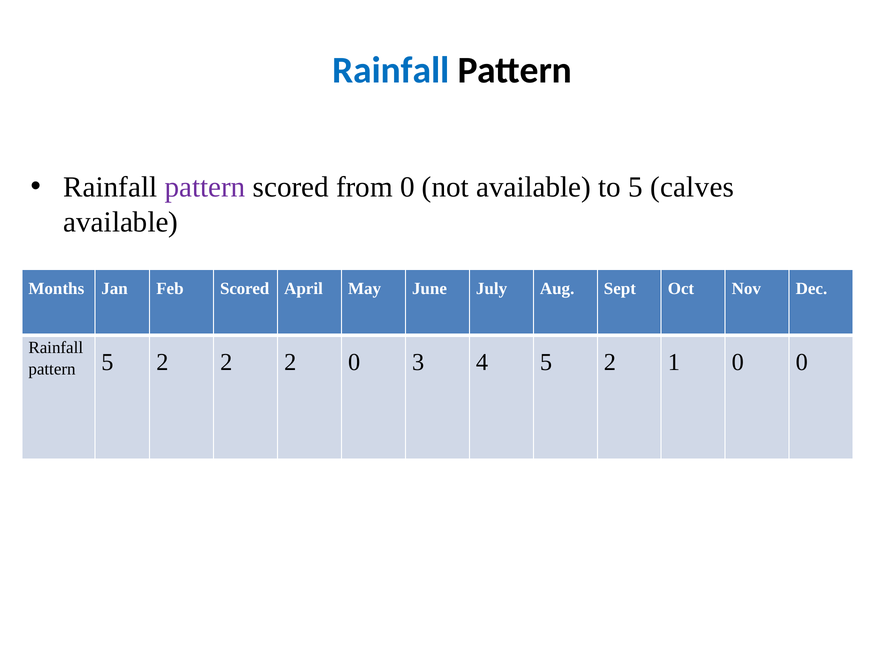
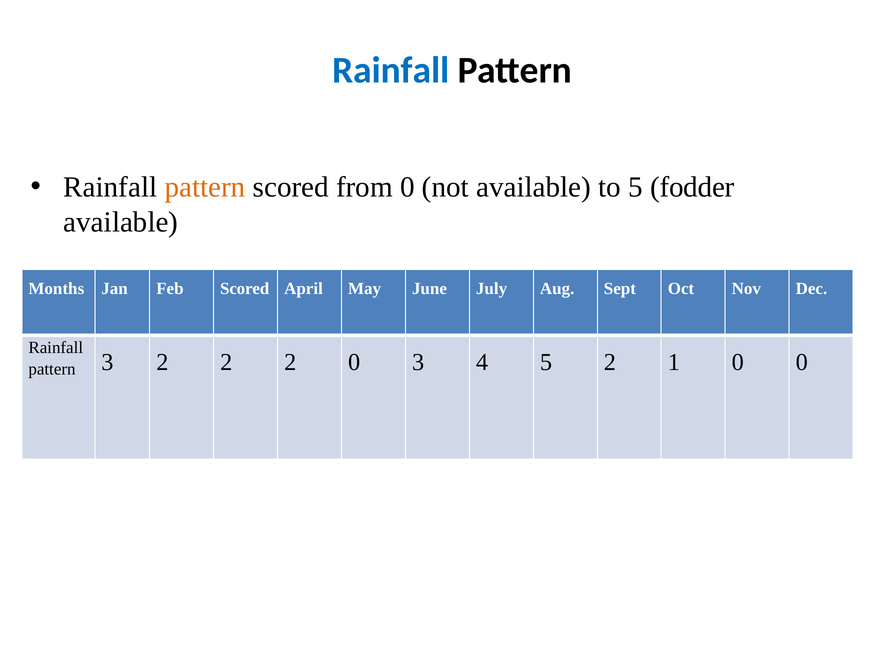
pattern colour: purple -> orange (205, 187)
calves: calves -> fodder (692, 187)
pattern 5: 5 -> 3 (107, 363)
